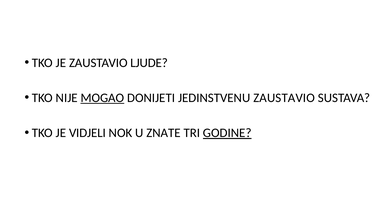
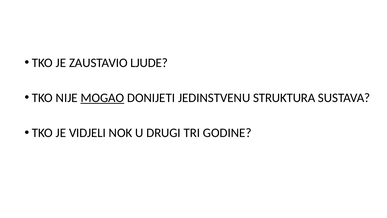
JEDINSTVENU ZAUSTAVIO: ZAUSTAVIO -> STRUKTURA (284, 98)
ZNATE: ZNATE -> DRUGI (164, 133)
GODINE underline: present -> none (227, 133)
